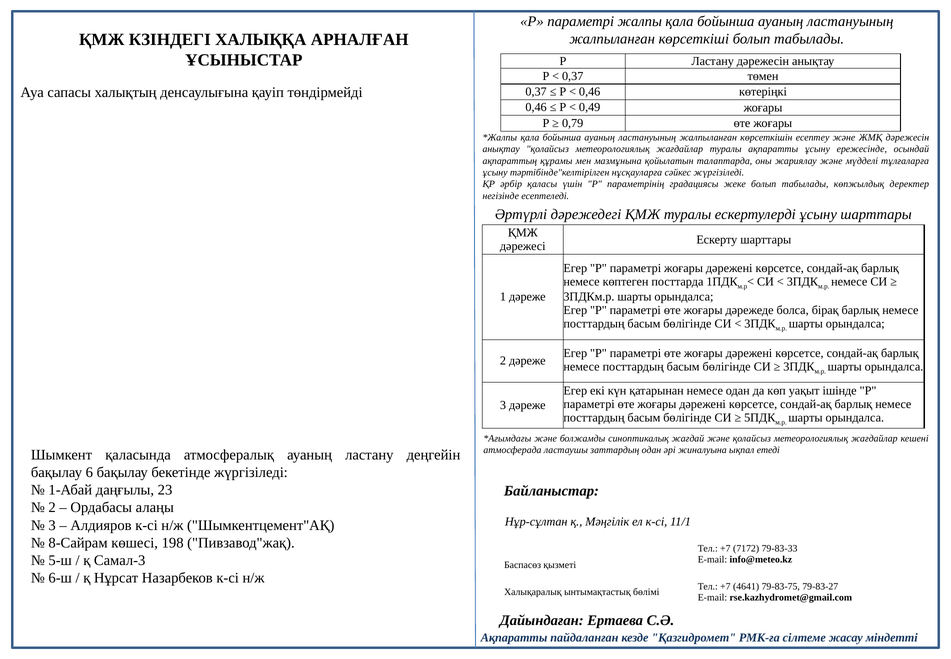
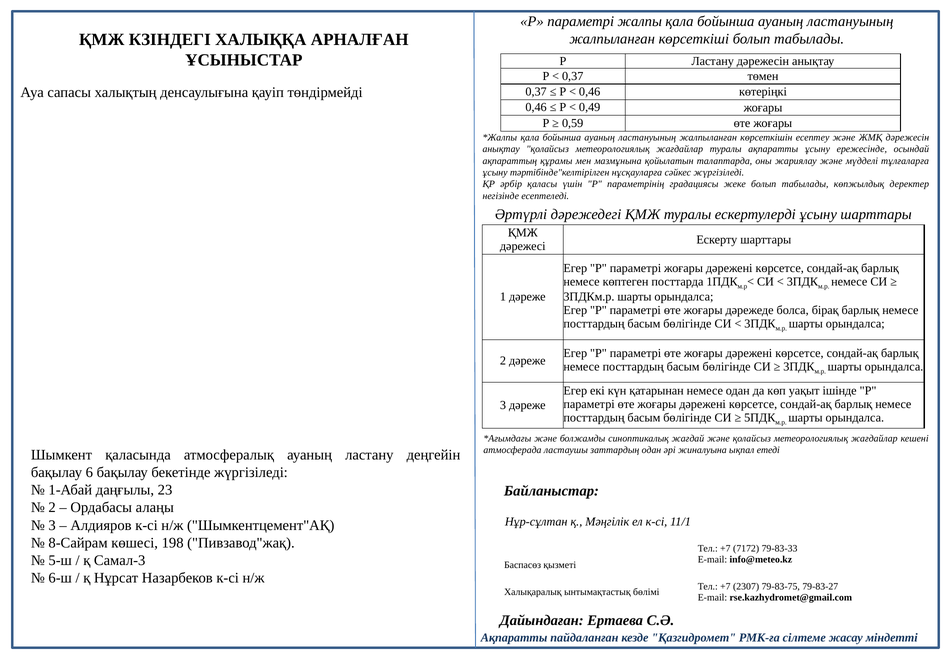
0,79: 0,79 -> 0,59 (573, 123)
4641: 4641 -> 2307 (746, 586)
